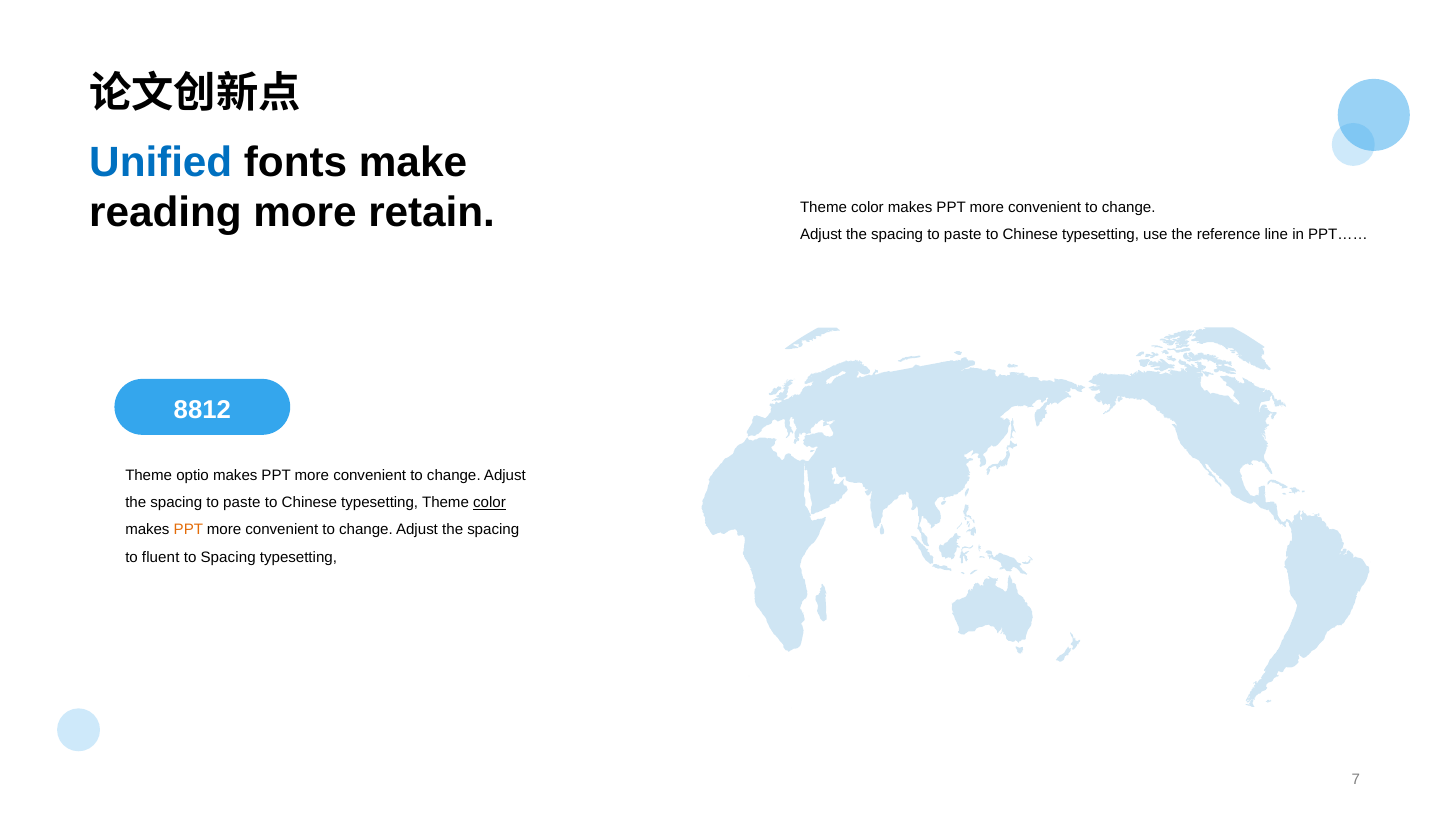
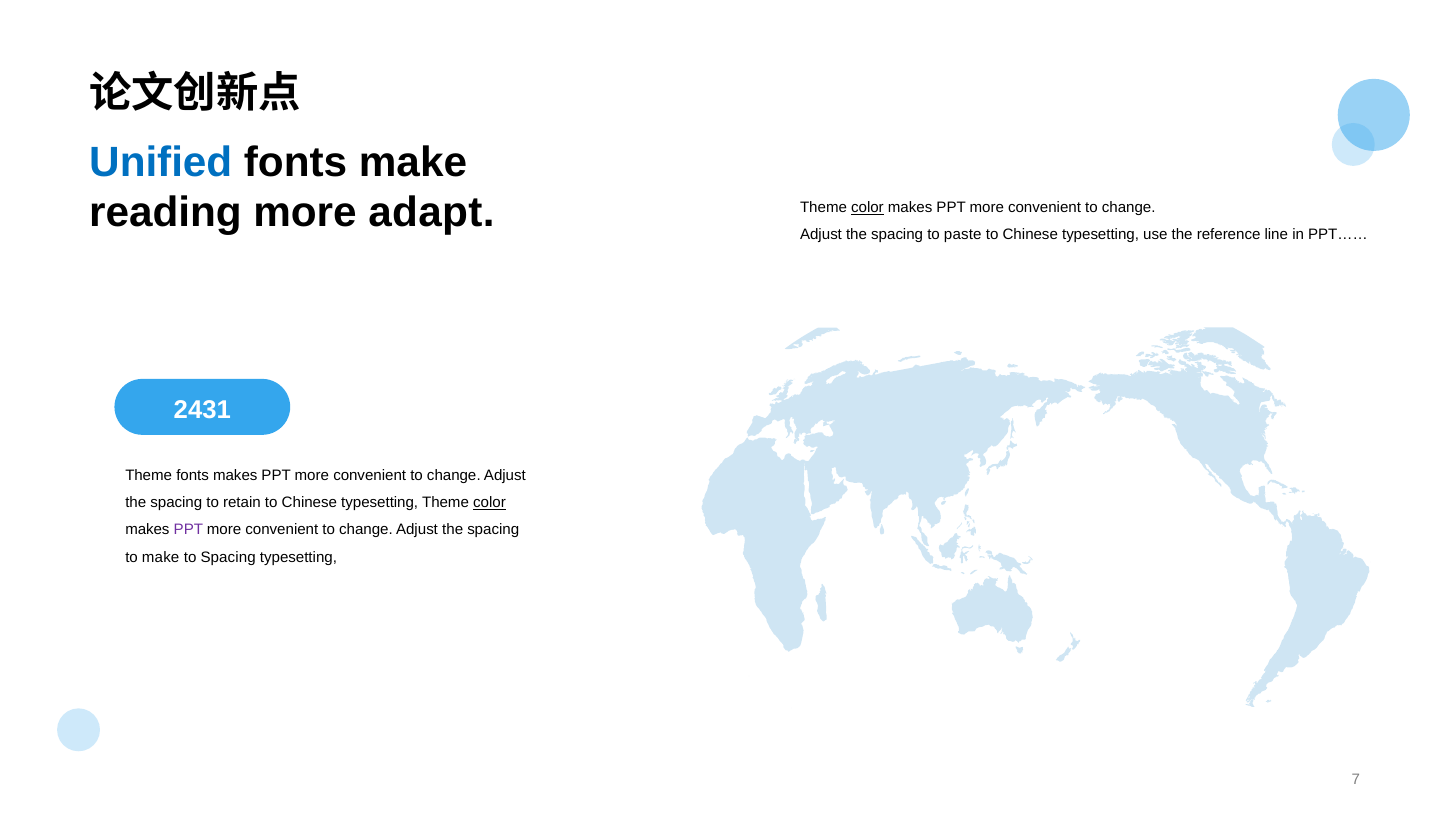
retain: retain -> adapt (431, 213)
color underline: none -> present (867, 208)
8812: 8812 -> 2431 (202, 410)
Theme optio: optio -> fonts (193, 475)
paste: paste -> retain (242, 503)
PPT colour: orange -> purple (188, 530)
to fluent: fluent -> make (161, 557)
